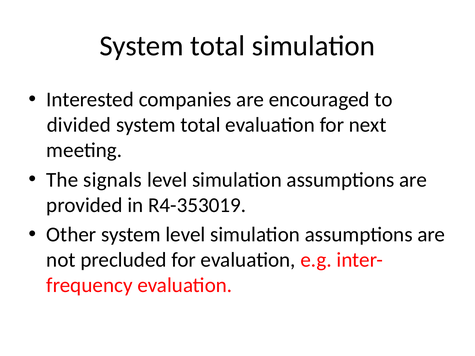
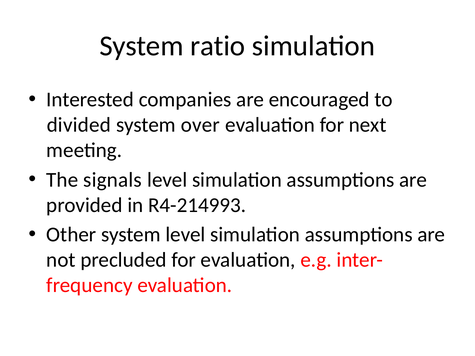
total: total -> ratio (218, 46)
total: total -> over (200, 125)
R4-353019: R4-353019 -> R4-214993 (197, 205)
